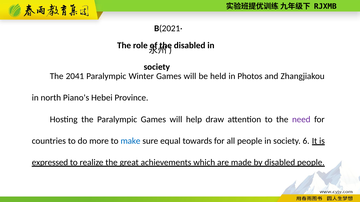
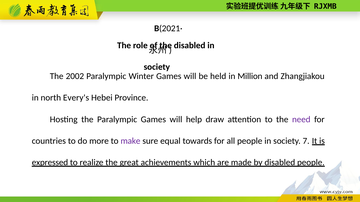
2041: 2041 -> 2002 (75, 76)
Photos: Photos -> Million (250, 76)
Piano's: Piano's -> Every's (76, 98)
make colour: blue -> purple (130, 141)
6: 6 -> 7 (306, 141)
